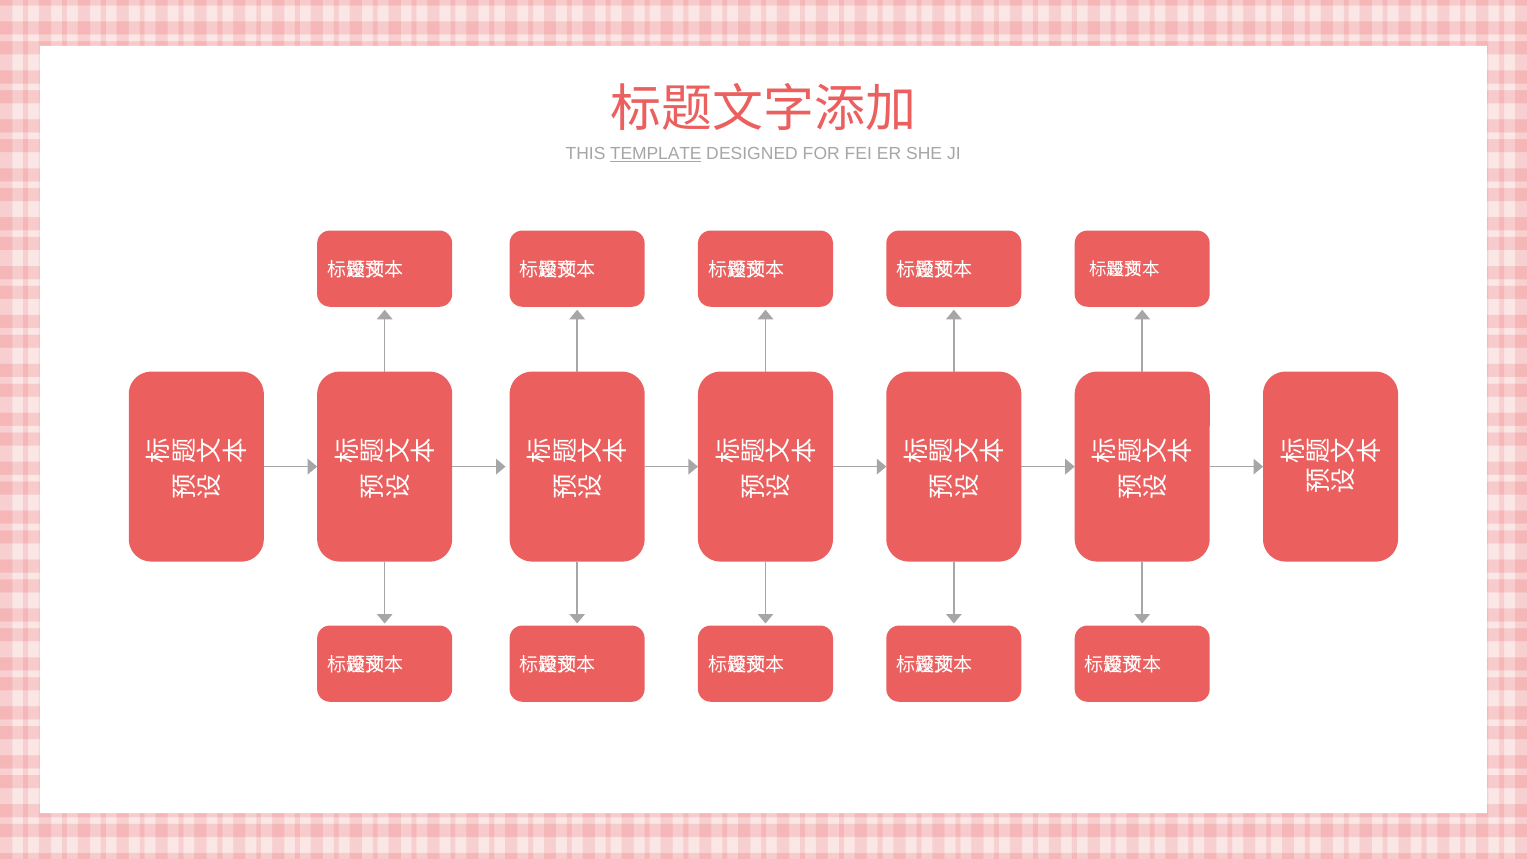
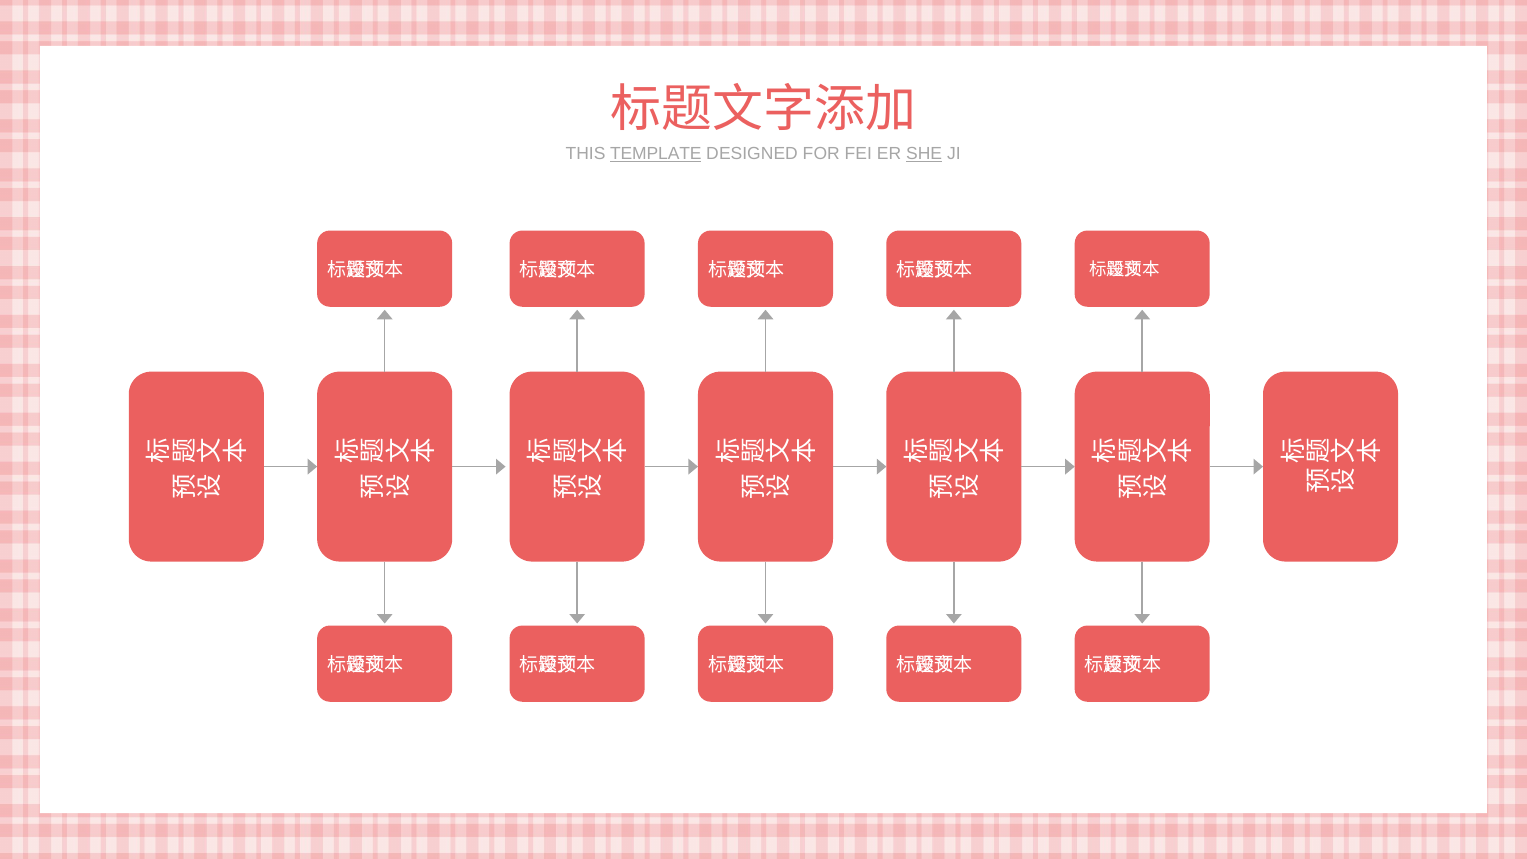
SHE underline: none -> present (924, 154)
